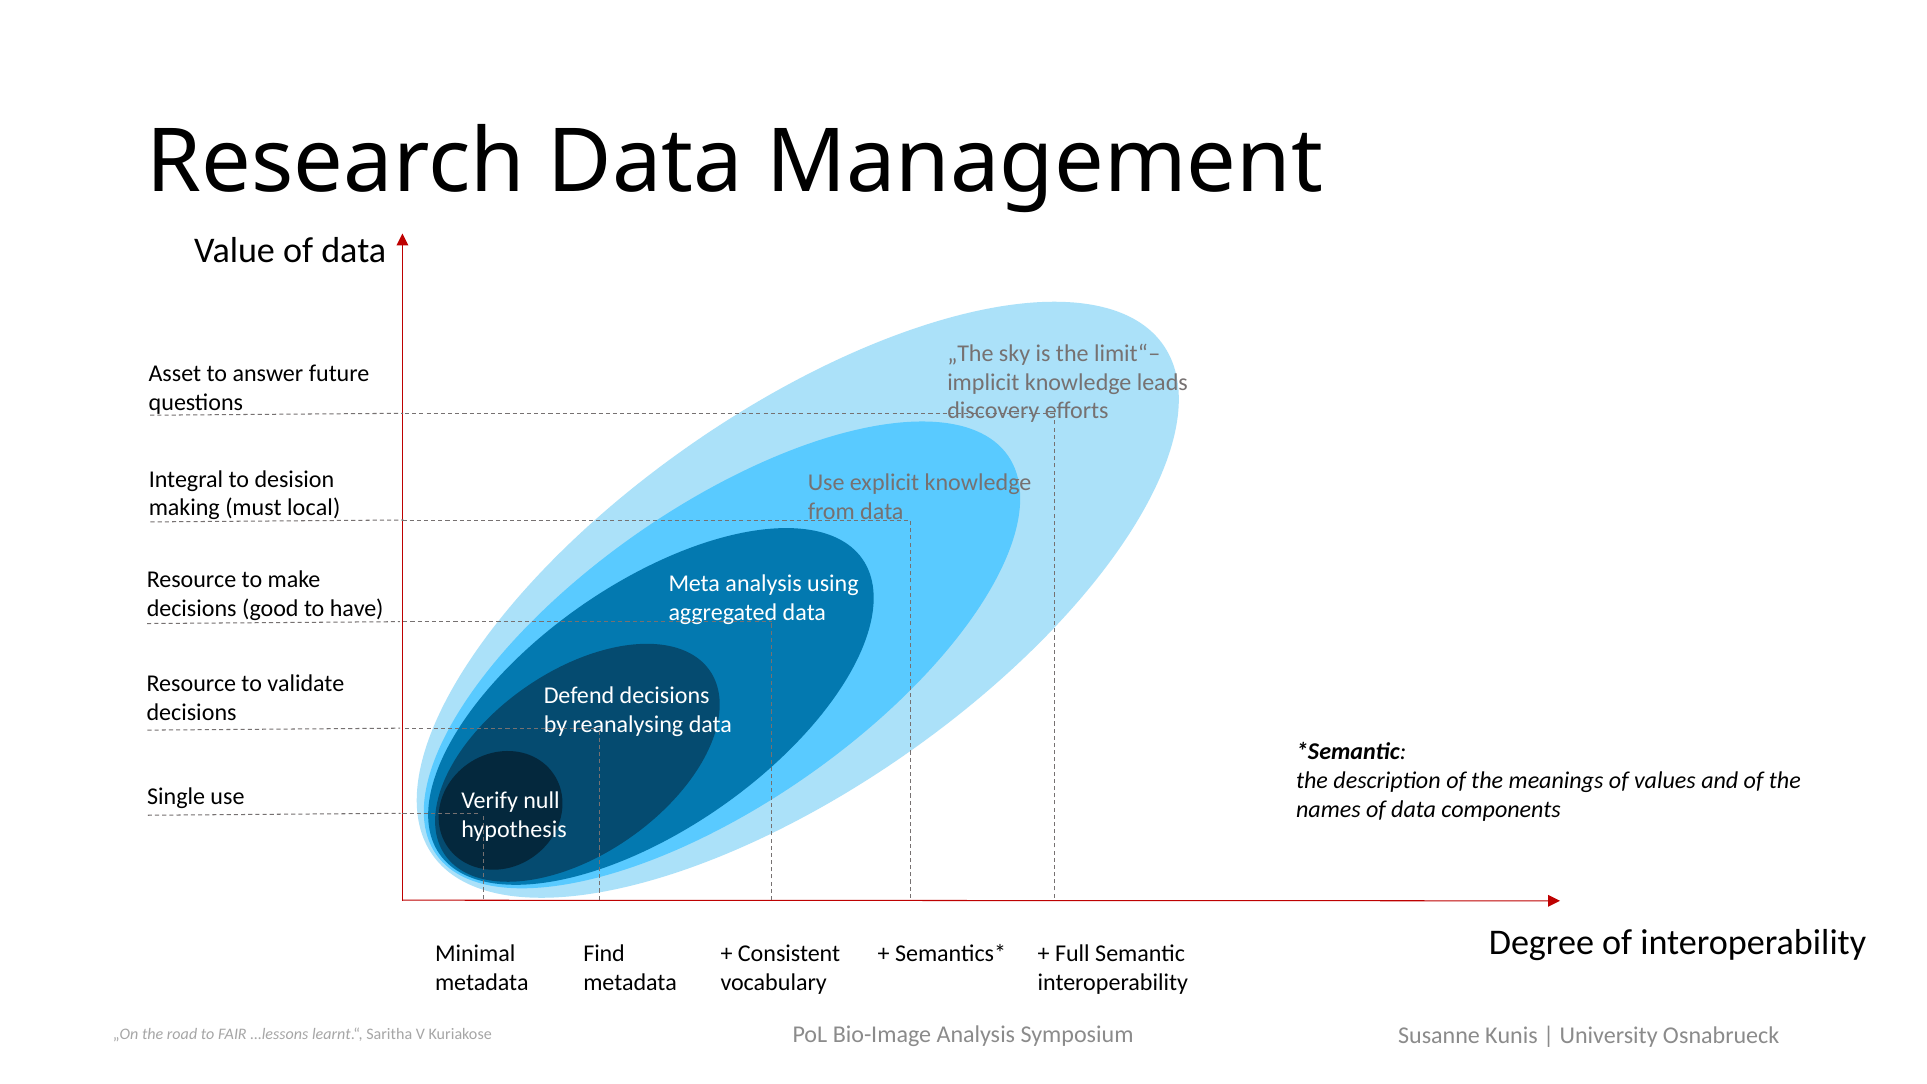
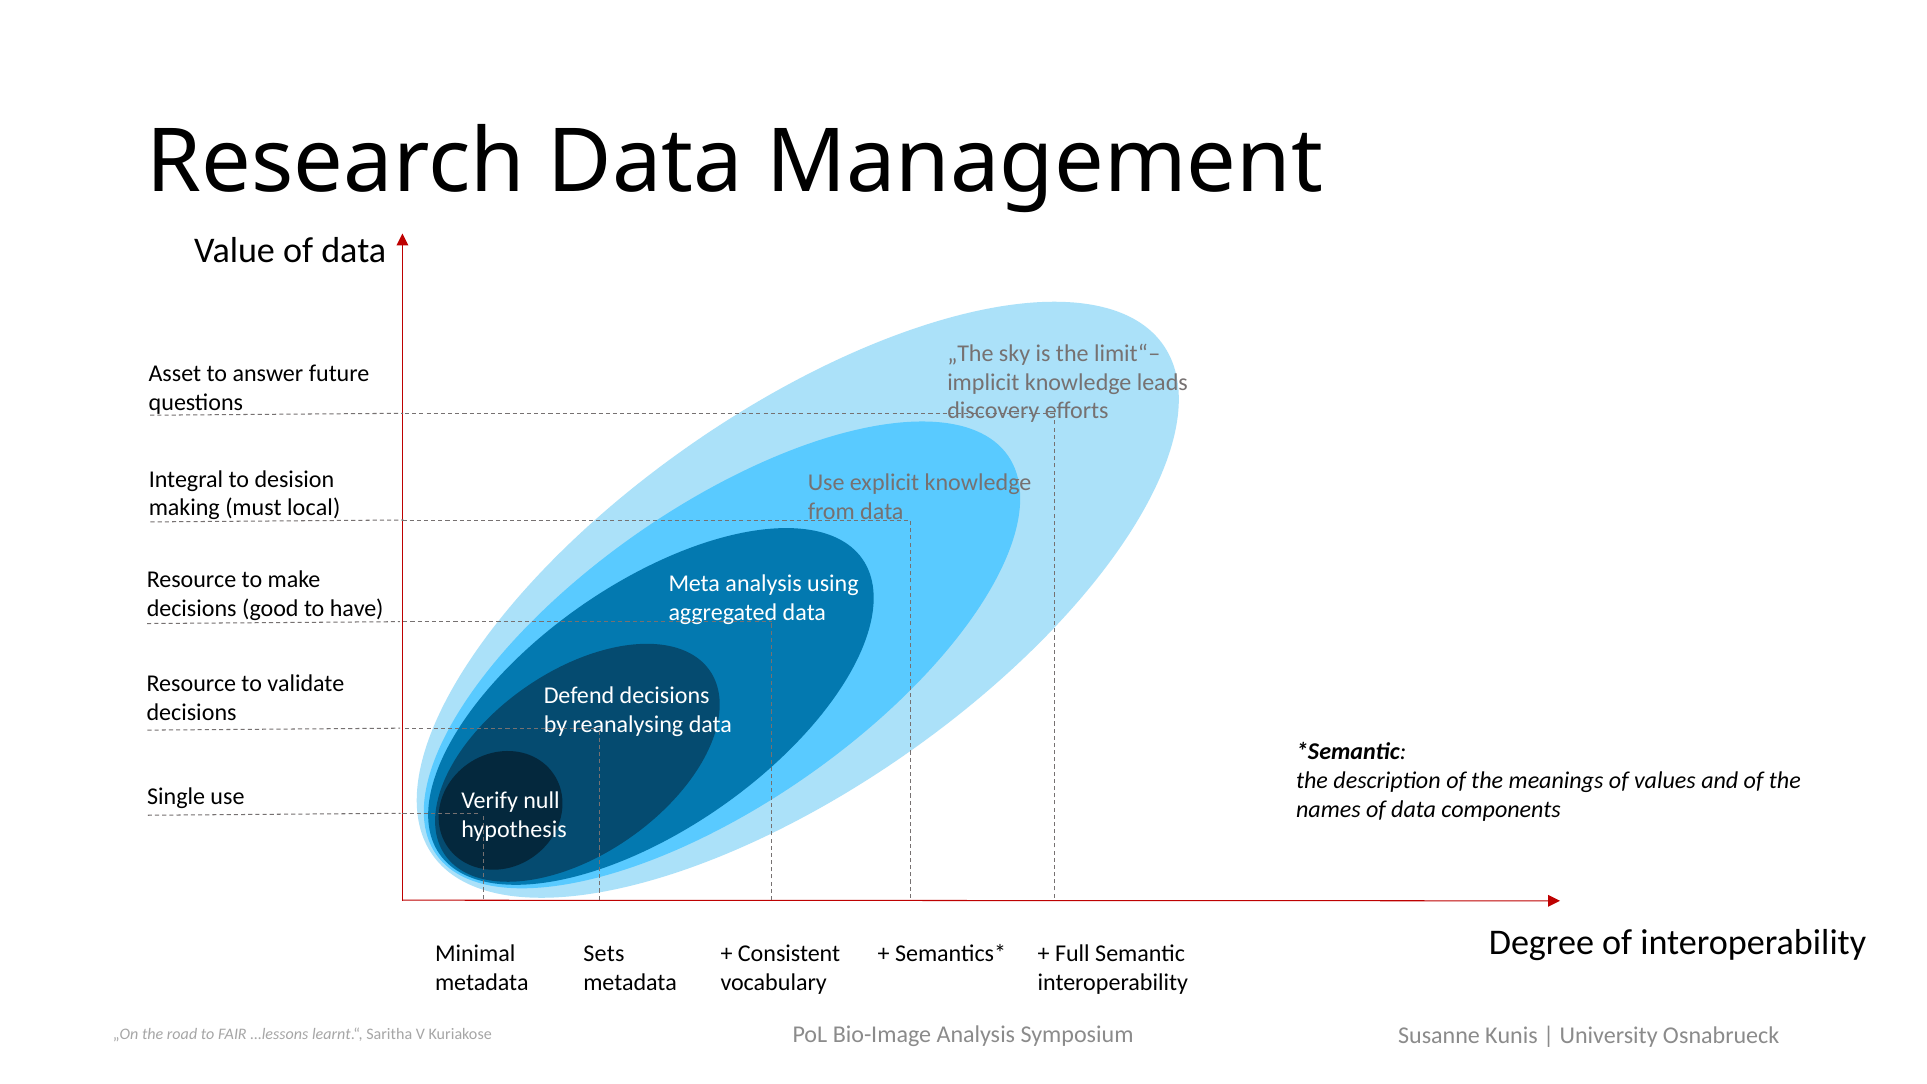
Find: Find -> Sets (604, 953)
